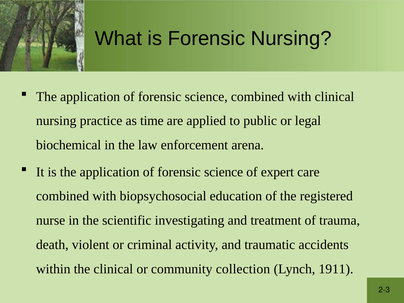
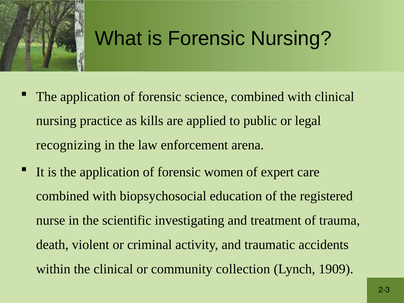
time: time -> kills (152, 121)
biochemical: biochemical -> recognizing (68, 145)
science: science -> women (224, 172)
1911: 1911 -> 1909 (336, 269)
